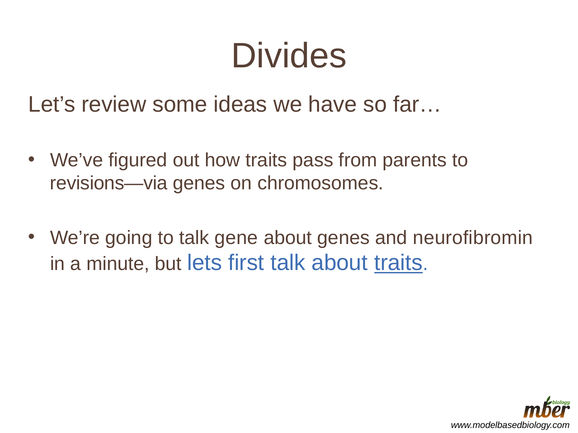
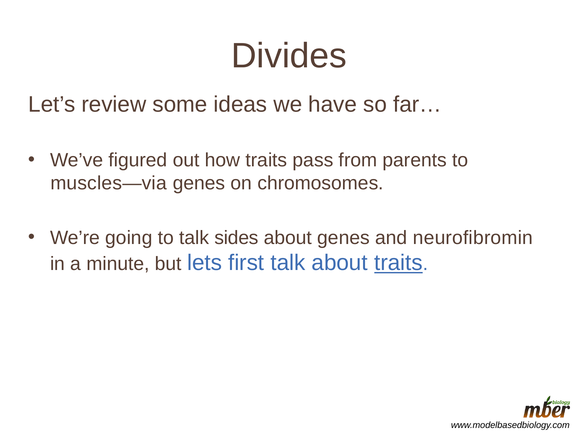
revisions—via: revisions—via -> muscles—via (109, 183)
gene: gene -> sides (237, 238)
